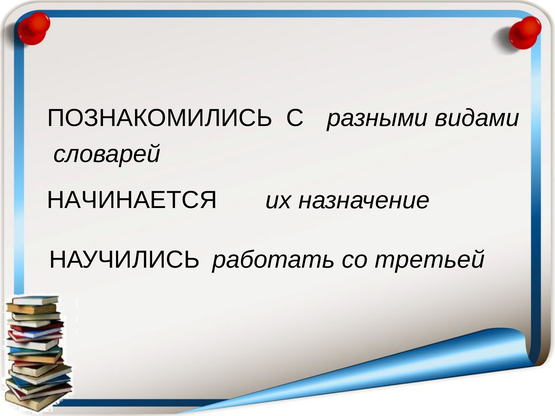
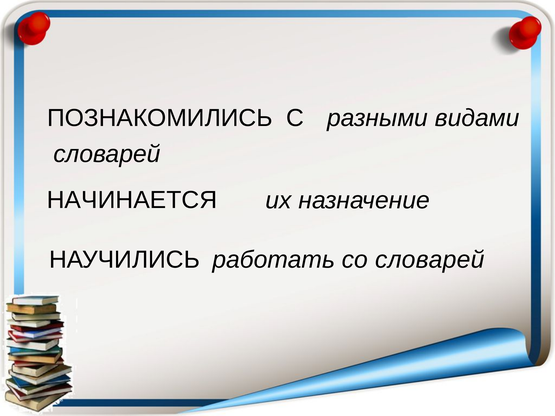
со третьей: третьей -> словарей (430, 260)
